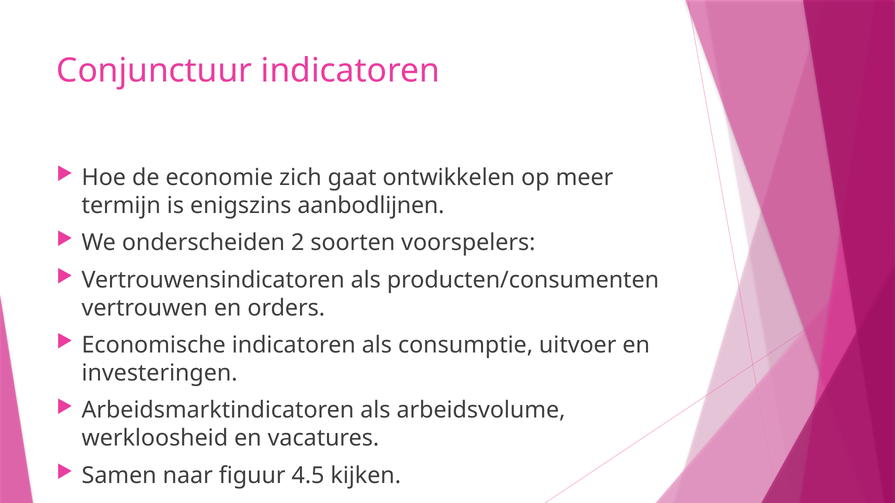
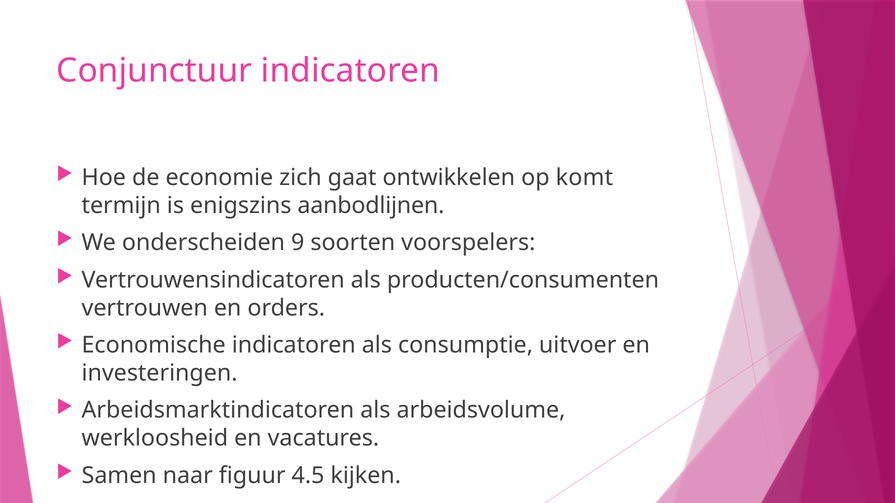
meer: meer -> komt (584, 178)
2: 2 -> 9 (298, 243)
